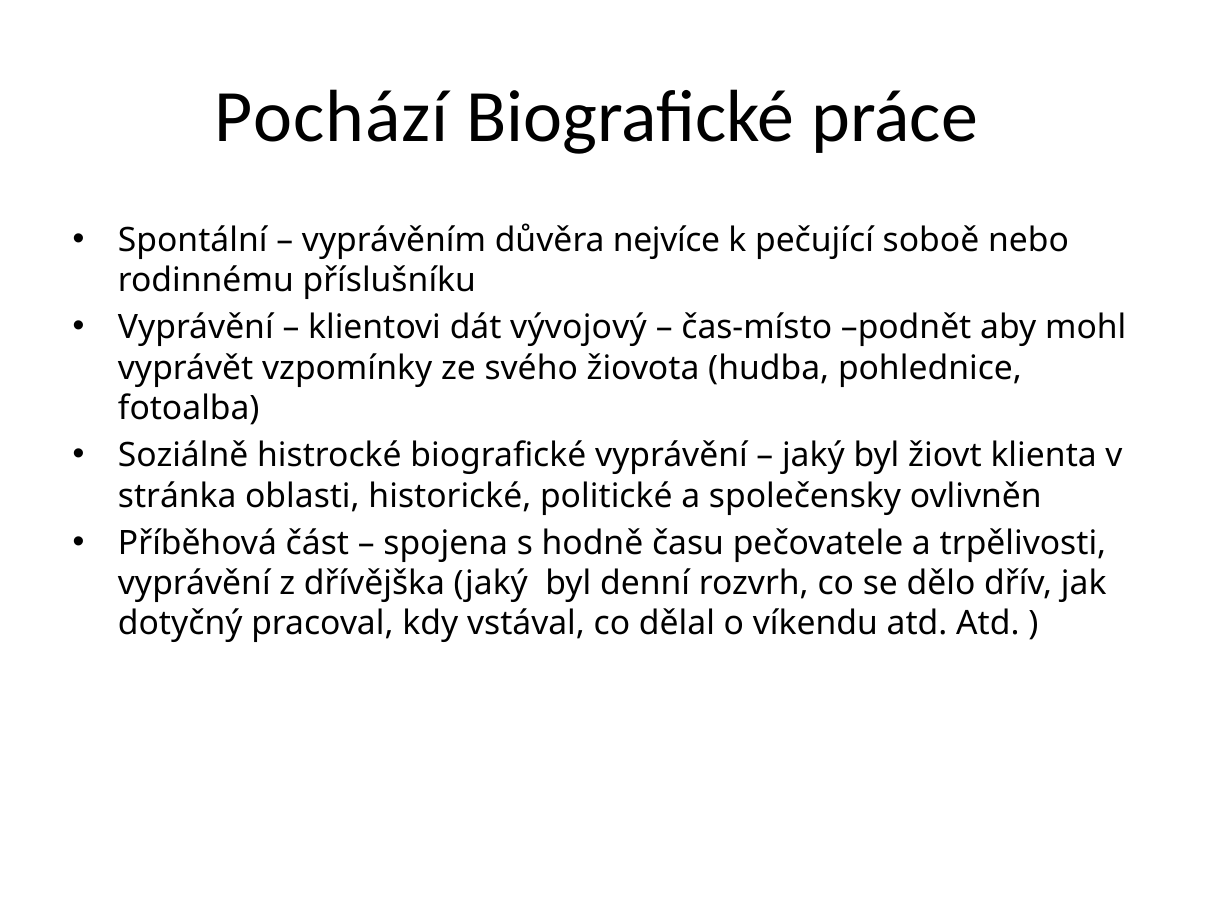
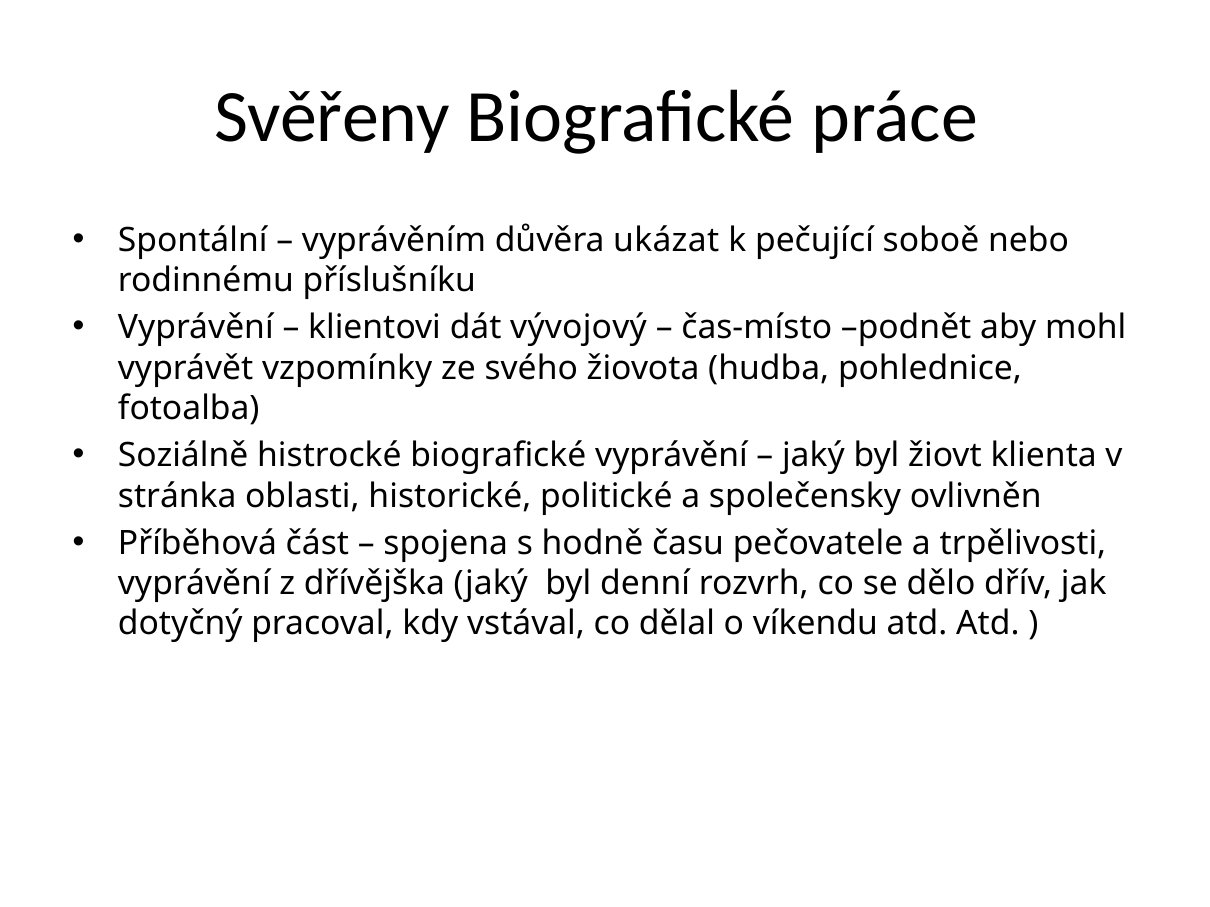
Pochází: Pochází -> Svěřeny (332, 117)
nejvíce: nejvíce -> ukázat (666, 240)
